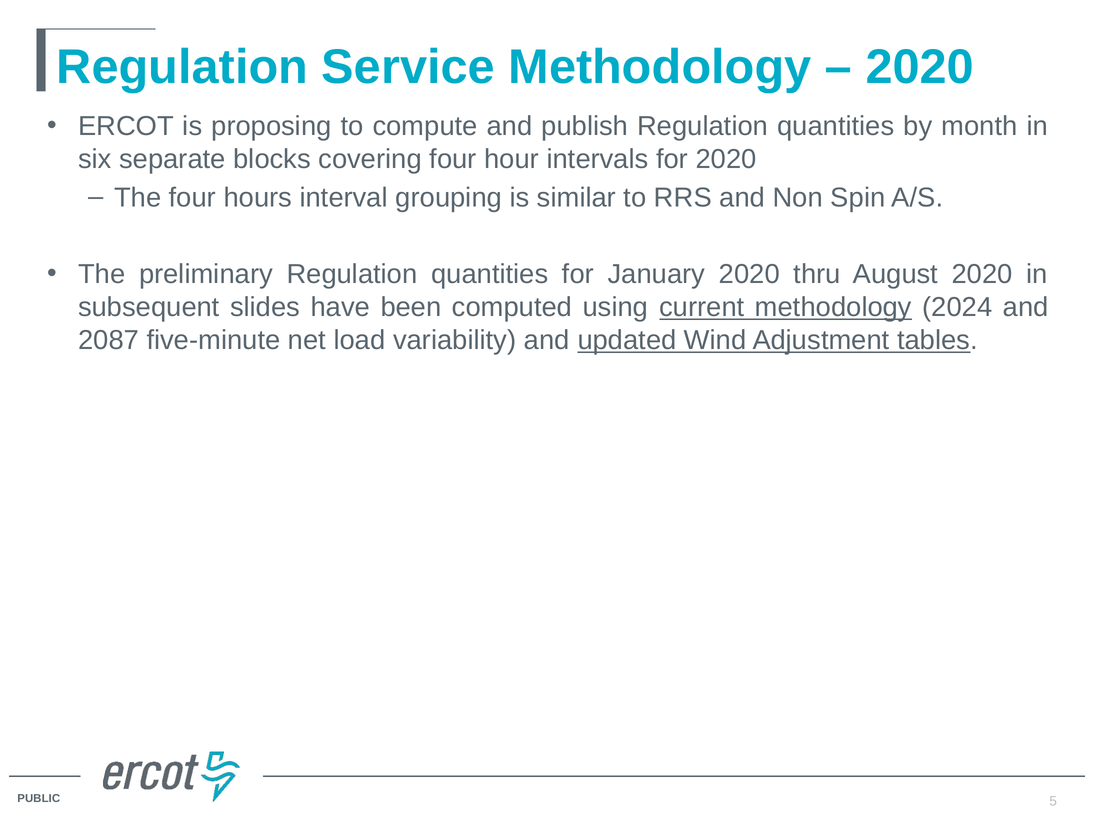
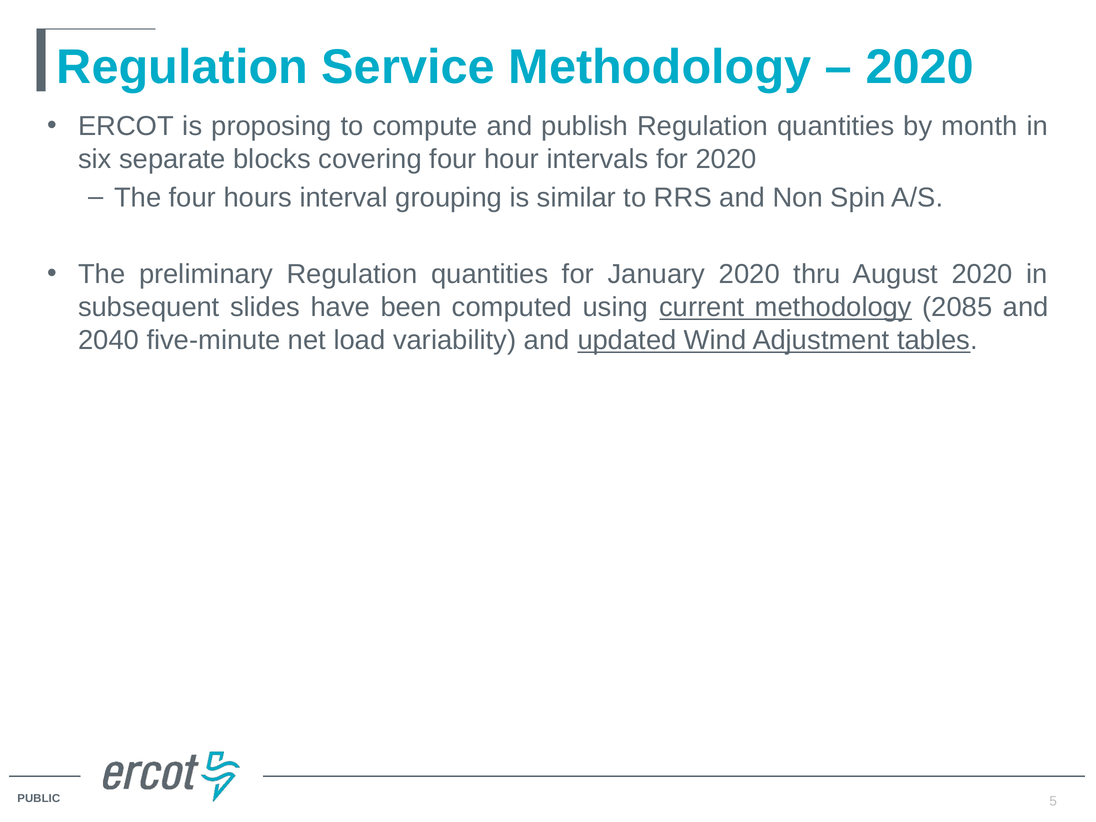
2024: 2024 -> 2085 (957, 307)
2087: 2087 -> 2040 (109, 340)
